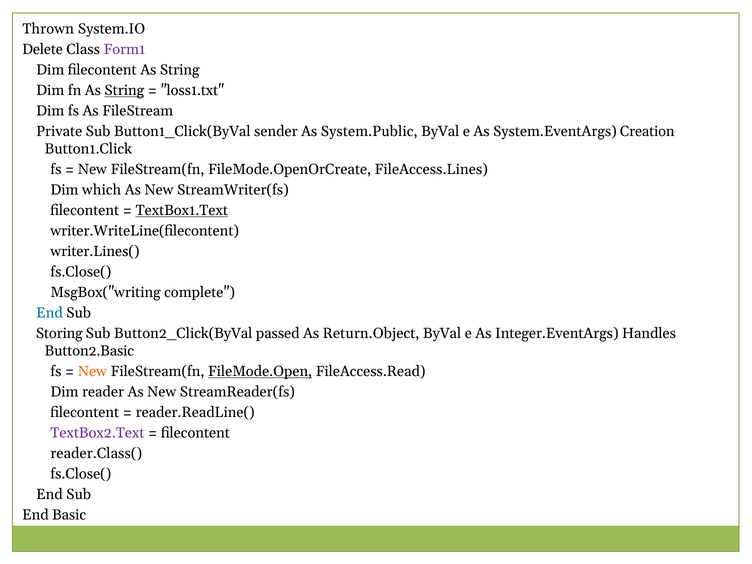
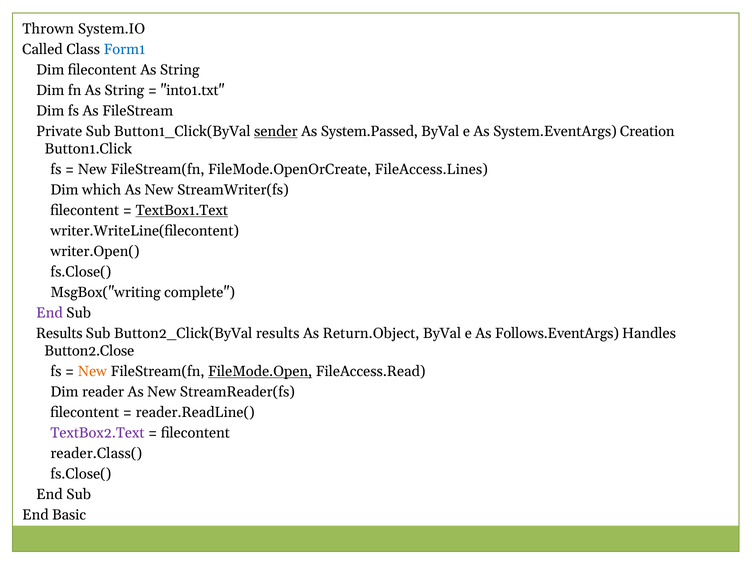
Delete: Delete -> Called (42, 50)
Form1 colour: purple -> blue (124, 50)
String underline: present -> none (124, 90)
loss1.txt: loss1.txt -> into1.txt (192, 90)
sender underline: none -> present (276, 131)
System.Public: System.Public -> System.Passed (369, 131)
writer.Lines(: writer.Lines( -> writer.Open( (95, 251)
End colour: blue -> purple (49, 313)
Storing: Storing -> Results (59, 333)
Button2_Click(ByVal passed: passed -> results (278, 333)
Integer.EventArgs: Integer.EventArgs -> Follows.EventArgs (557, 333)
Button2.Basic: Button2.Basic -> Button2.Close (89, 351)
